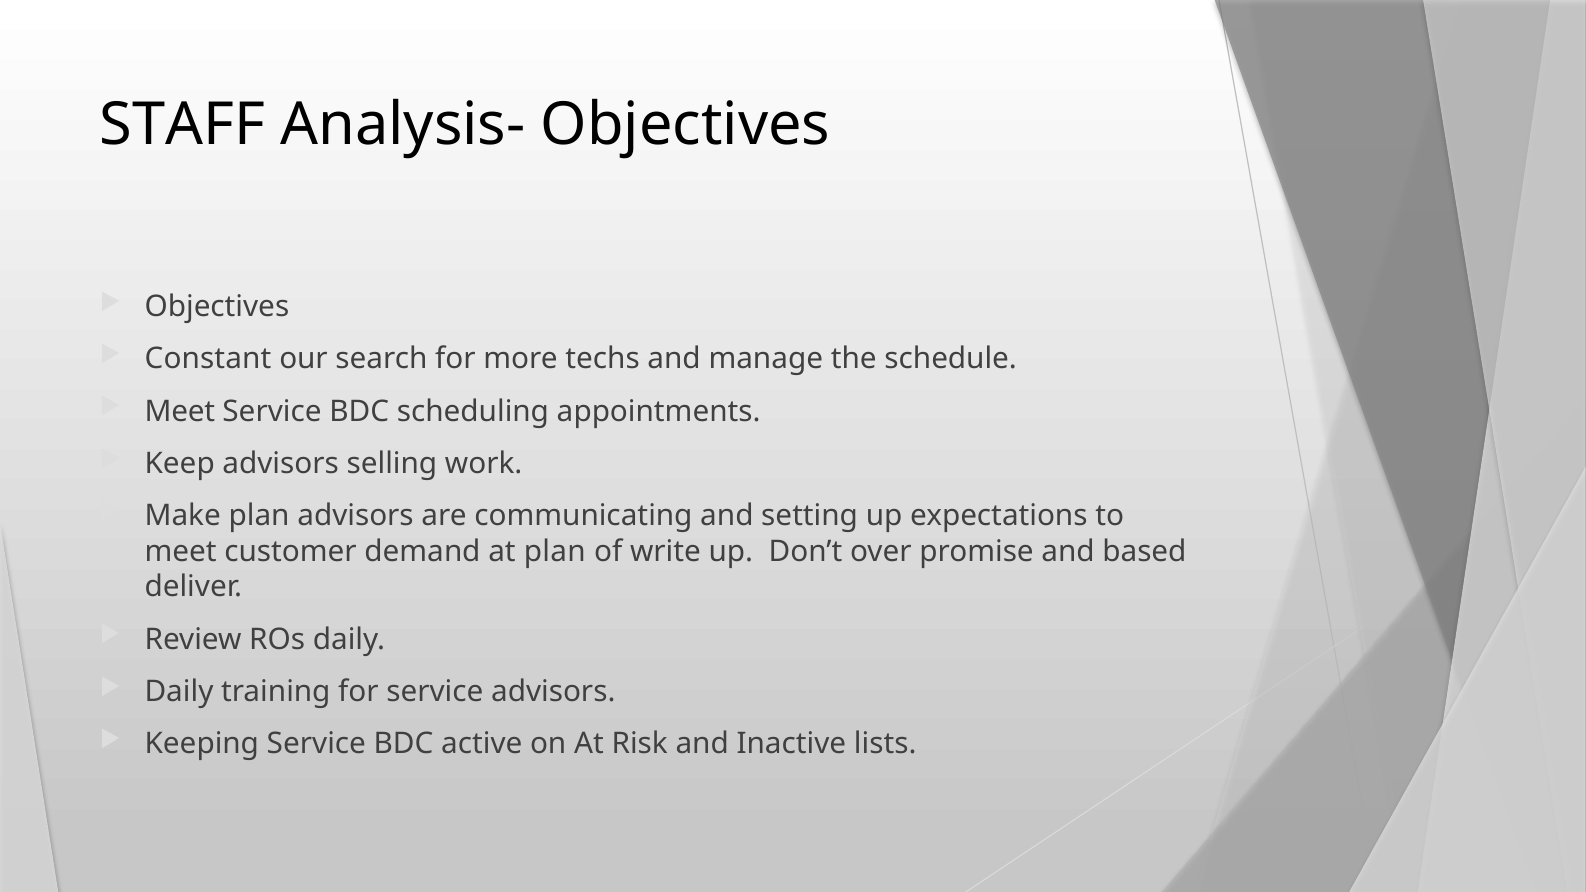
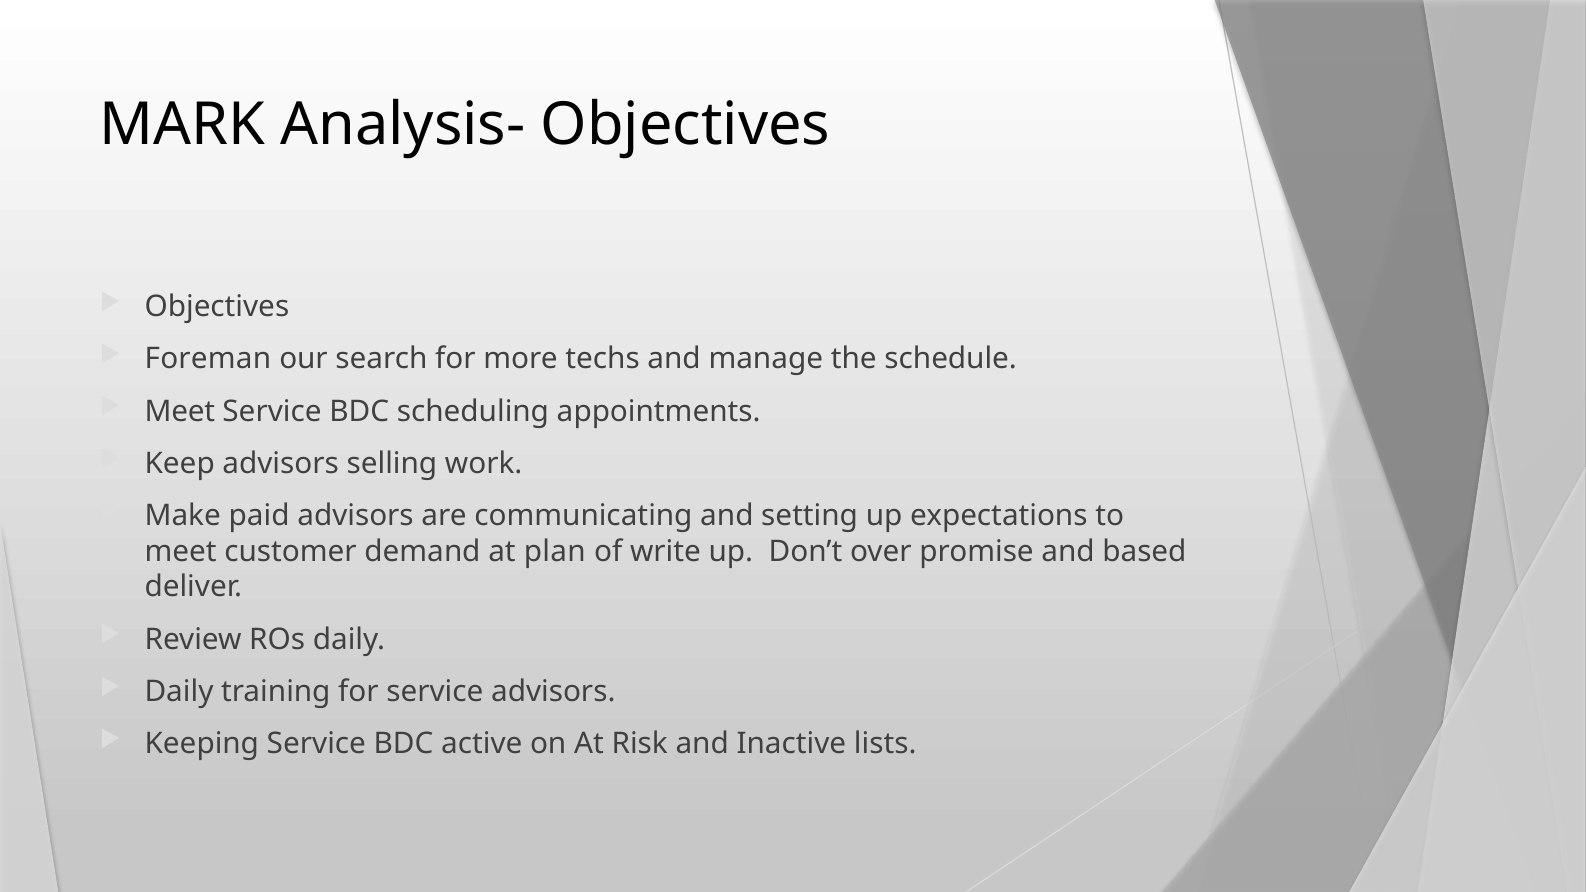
STAFF: STAFF -> MARK (183, 125)
Constant: Constant -> Foreman (208, 359)
Make plan: plan -> paid (259, 516)
